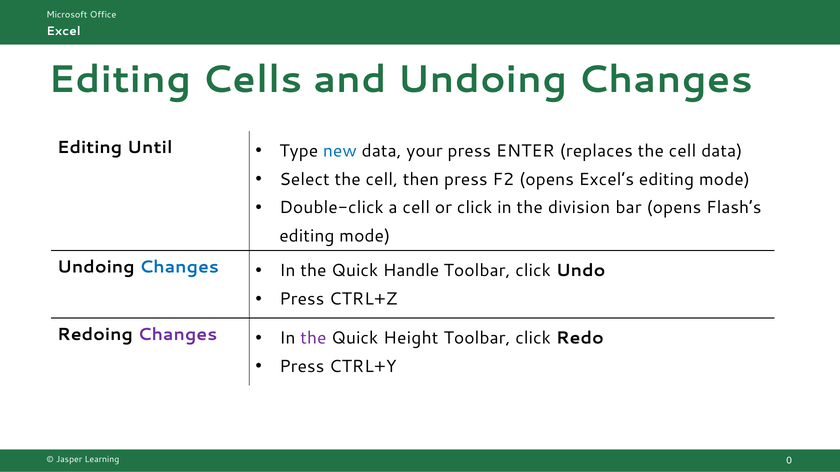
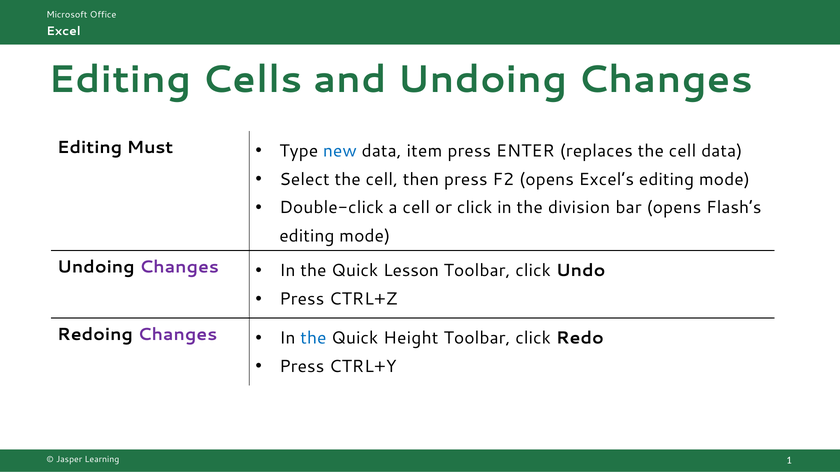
Until: Until -> Must (150, 148)
your: your -> item (424, 151)
Changes colour: blue -> purple (179, 267)
Handle: Handle -> Lesson (411, 271)
the colour: purple -> blue (313, 338)
0: 0 -> 1 (789, 461)
